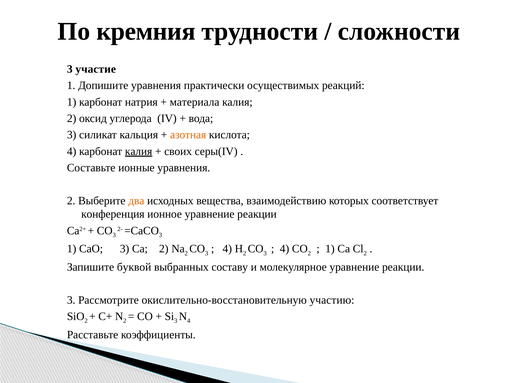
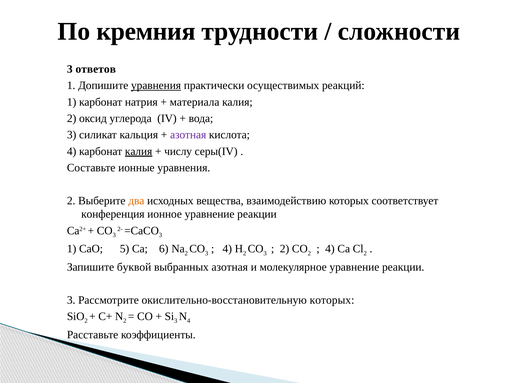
участие: участие -> ответов (96, 69)
уравнения underline: none -> present (156, 85)
азотная colour: orange -> purple (188, 135)
своих: своих -> числу (178, 151)
СаО 3: 3 -> 5 (125, 249)
Са 2: 2 -> 6 (164, 249)
4: 4 -> 2 (284, 249)
1: 1 -> 4 (330, 249)
выбранных составу: составу -> азотная (230, 267)
окислительно-восстановительную участию: участию -> которых (332, 300)
